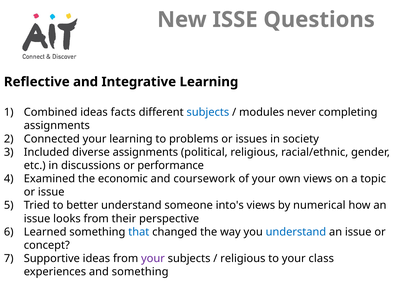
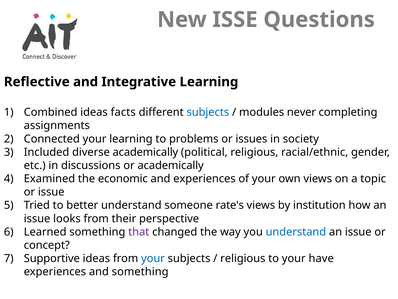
diverse assignments: assignments -> academically (145, 152)
or performance: performance -> academically (171, 165)
and coursework: coursework -> experiences (204, 178)
into's: into's -> rate's (230, 205)
numerical: numerical -> institution (319, 205)
that colour: blue -> purple (139, 232)
your colour: purple -> blue (153, 258)
class: class -> have (321, 258)
